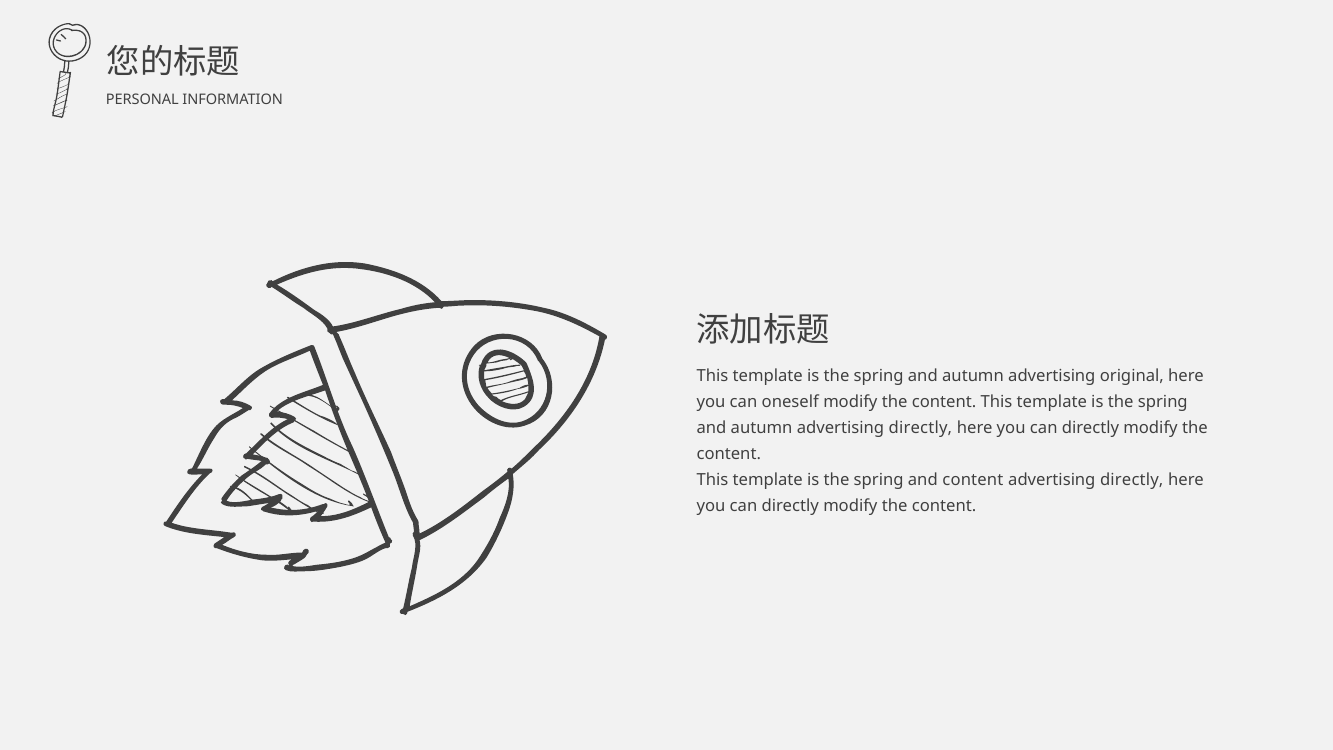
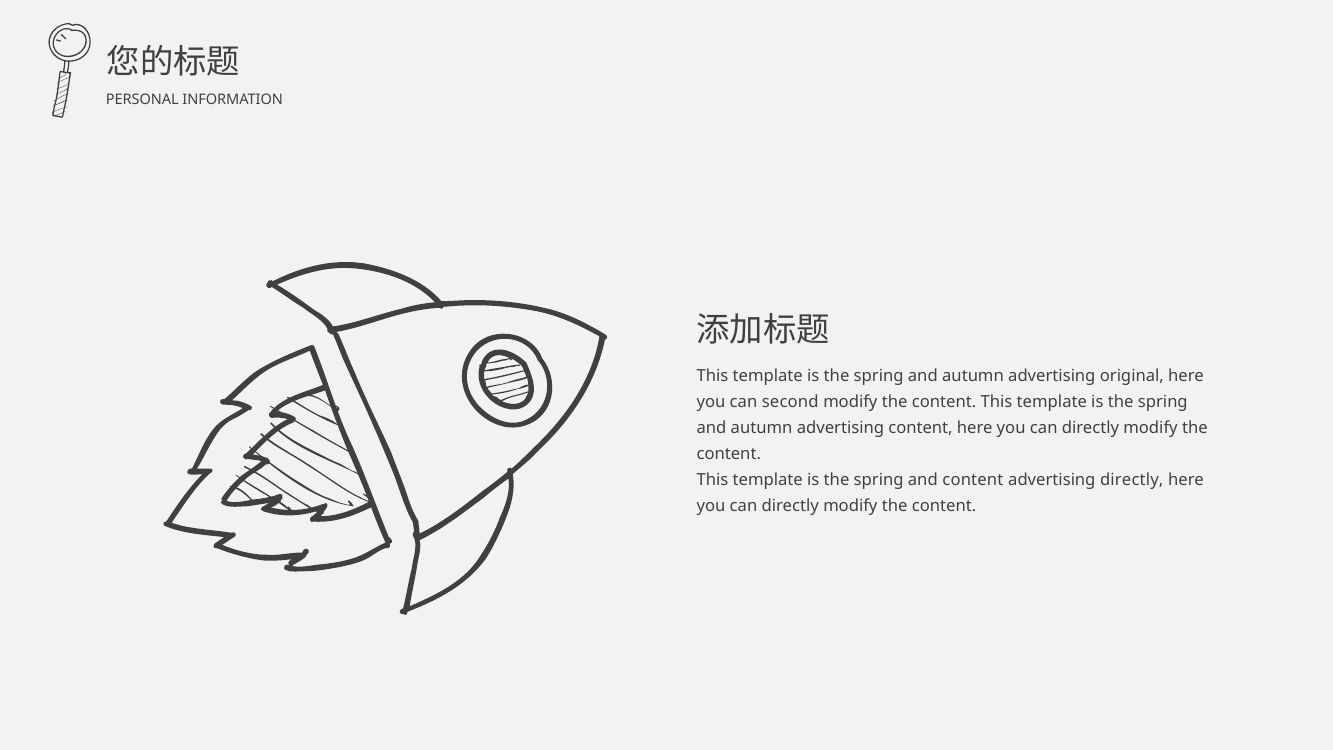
oneself: oneself -> second (790, 402)
autumn advertising directly: directly -> content (921, 428)
